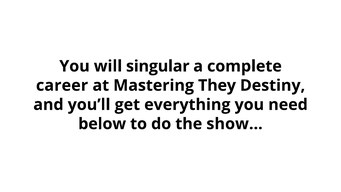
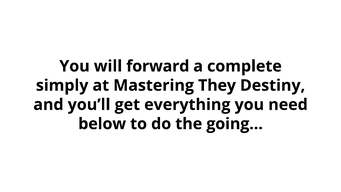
singular: singular -> forward (158, 66)
career: career -> simply (62, 85)
show…: show… -> going… (235, 124)
